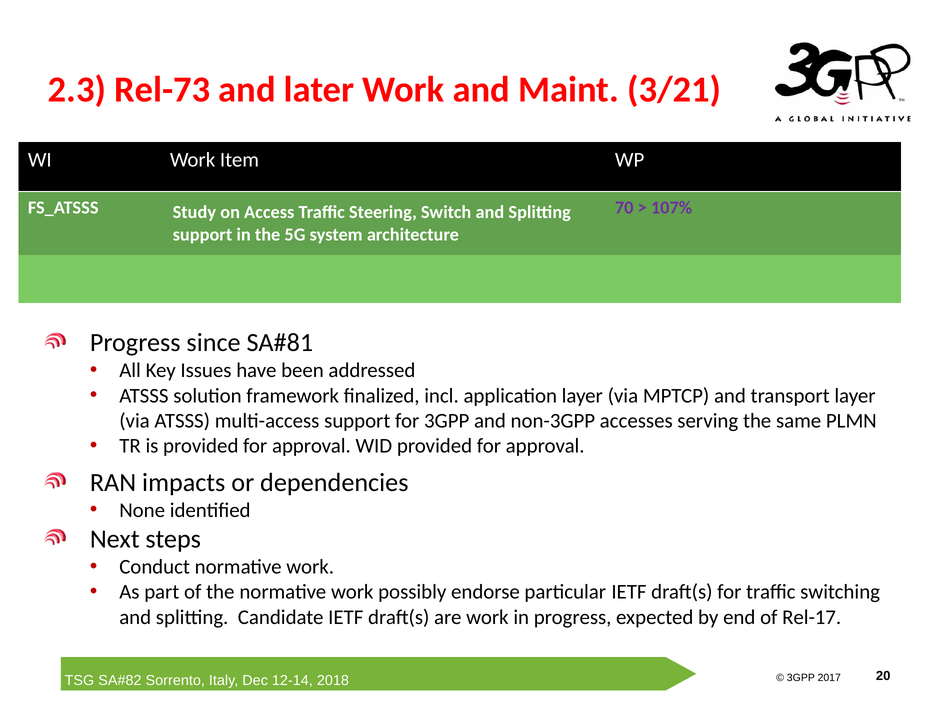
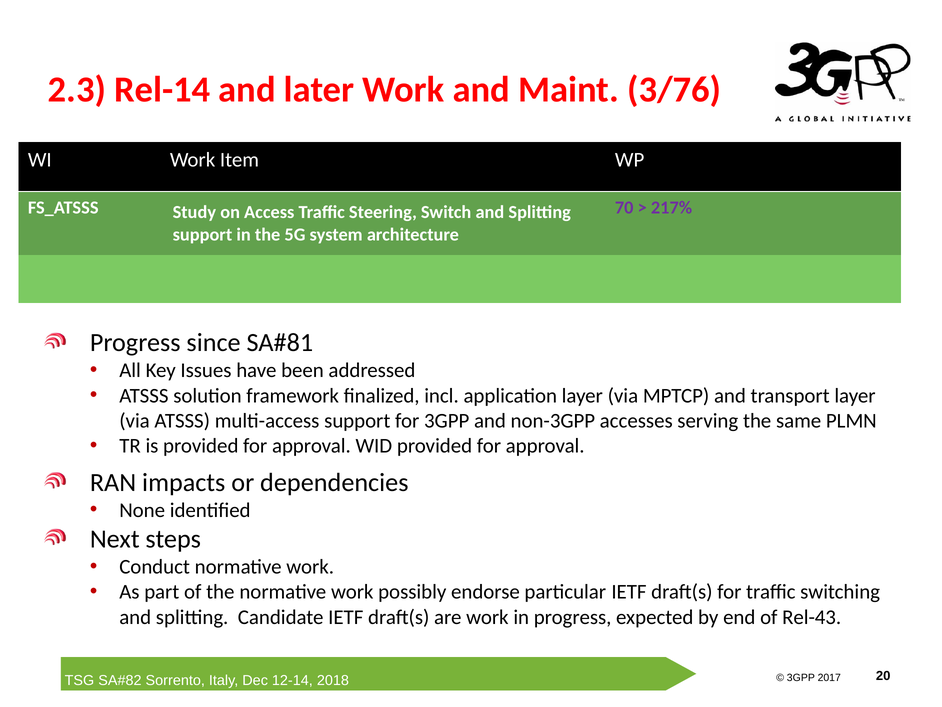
Rel-73: Rel-73 -> Rel-14 (162, 90)
3/21: 3/21 -> 3/76 (674, 90)
107%: 107% -> 217% (672, 208)
Rel-17: Rel-17 -> Rel-43 (812, 617)
